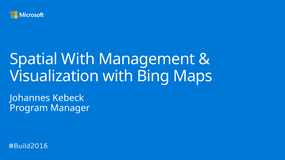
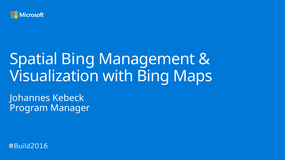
Spatial With: With -> Bing (78, 59)
